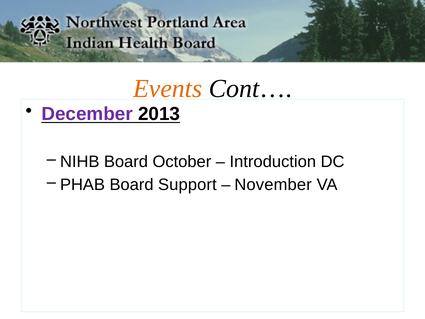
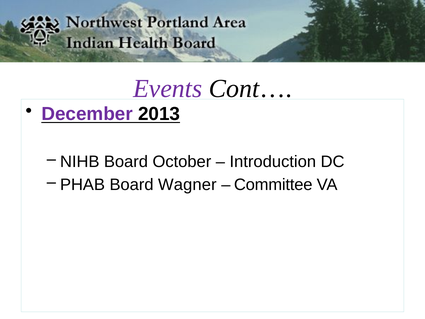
Events colour: orange -> purple (168, 89)
Support: Support -> Wagner (187, 185)
November: November -> Committee (273, 185)
